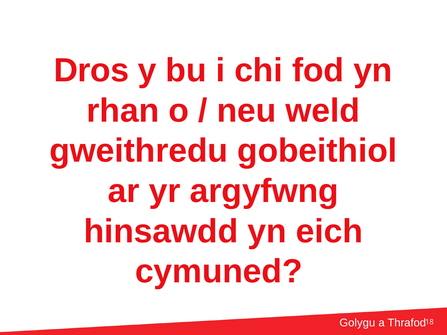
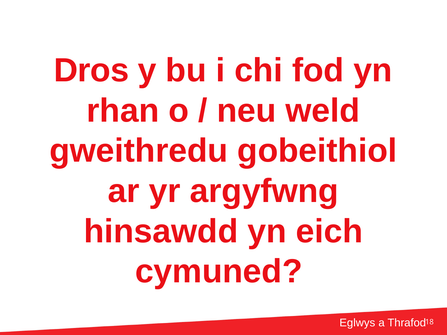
Golygu: Golygu -> Eglwys (357, 323)
